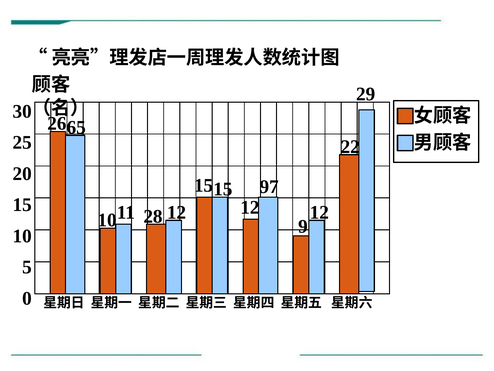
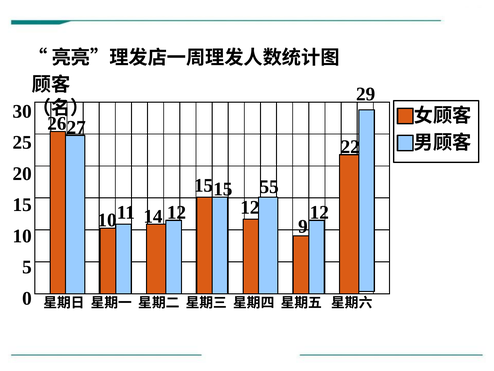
65: 65 -> 27 (76, 127)
97: 97 -> 55 (269, 187)
28: 28 -> 14 (153, 216)
